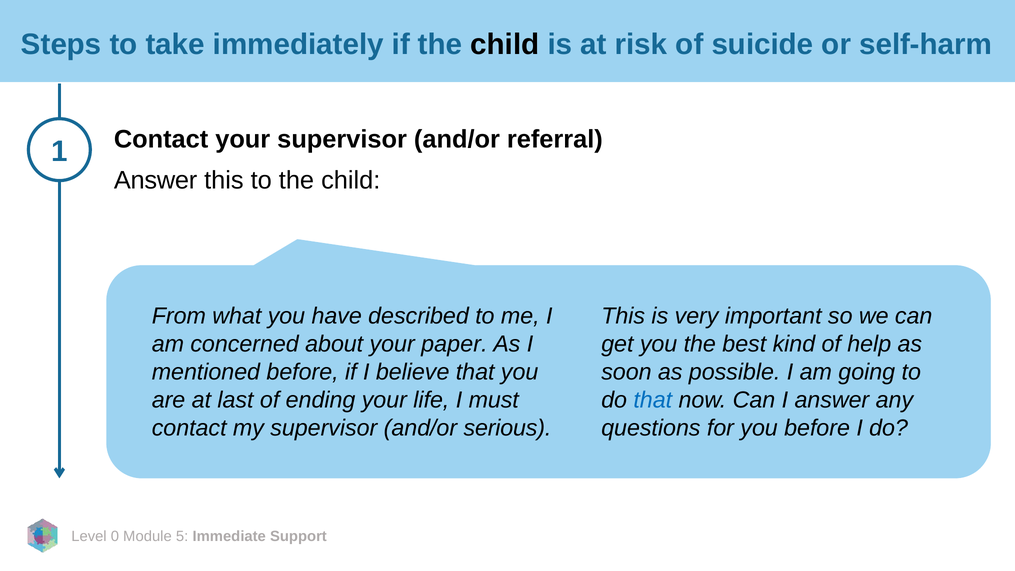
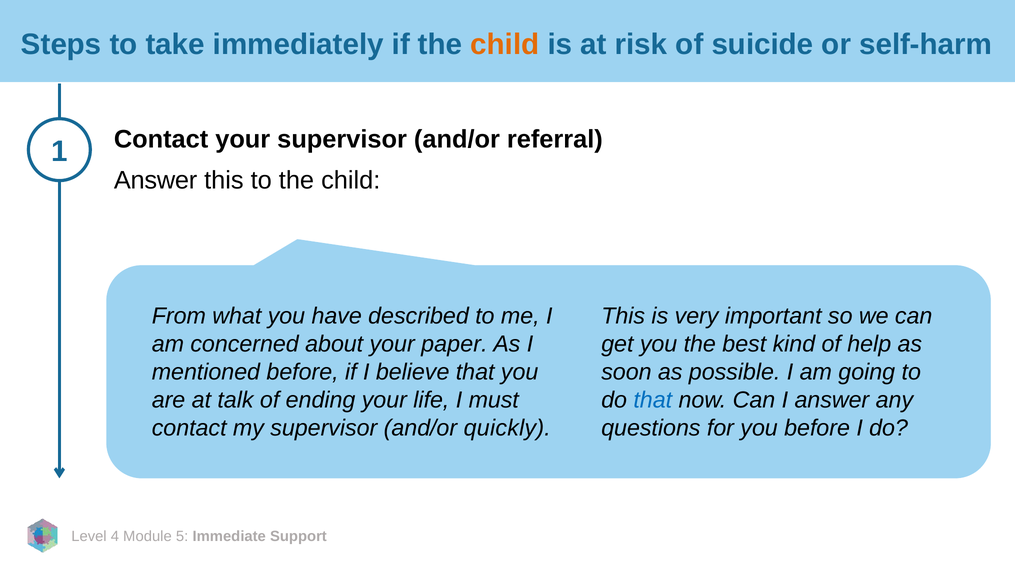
child colour: black -> orange (505, 45)
last: last -> talk (235, 400)
serious: serious -> quickly (507, 428)
0: 0 -> 4 (115, 536)
